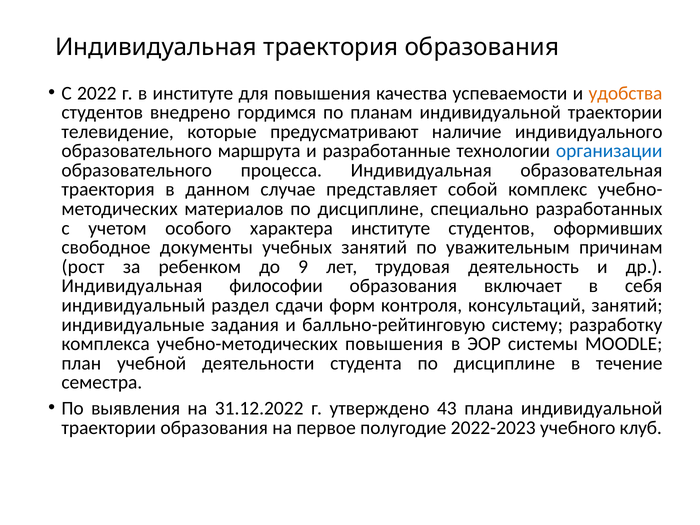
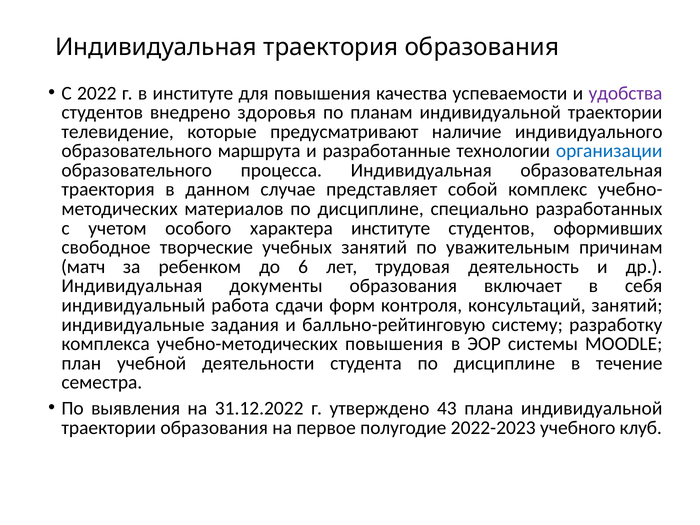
удобства colour: orange -> purple (625, 93)
гордимся: гордимся -> здоровья (277, 112)
документы: документы -> творческие (206, 247)
рост: рост -> матч (83, 267)
9: 9 -> 6 (303, 267)
философии: философии -> документы (276, 286)
раздел: раздел -> работа (240, 305)
